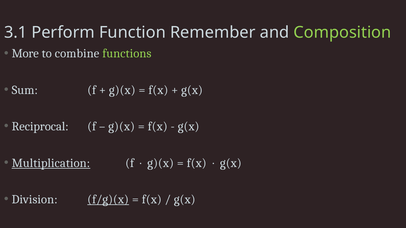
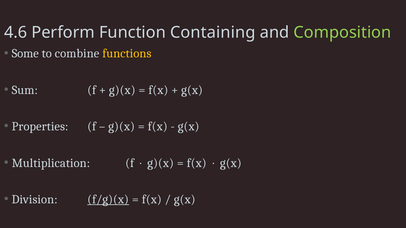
3.1: 3.1 -> 4.6 (16, 32)
Remember: Remember -> Containing (213, 32)
More: More -> Some (25, 54)
functions colour: light green -> yellow (127, 54)
Reciprocal: Reciprocal -> Properties (40, 127)
Multiplication underline: present -> none (51, 163)
